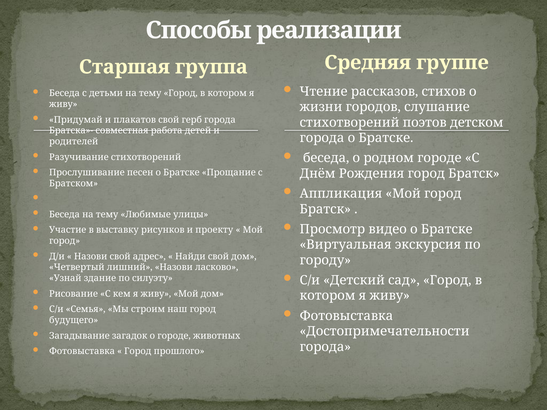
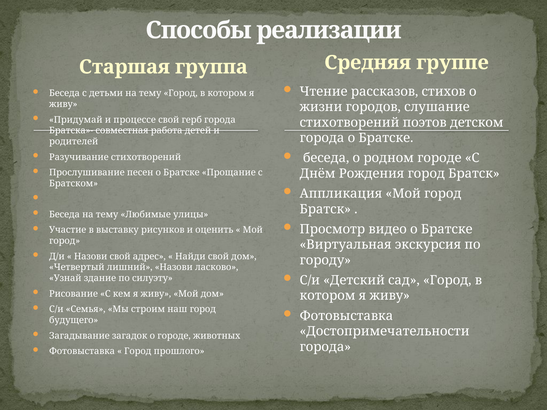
плакатов: плакатов -> процессе (135, 120)
проекту: проекту -> оценить (214, 230)
